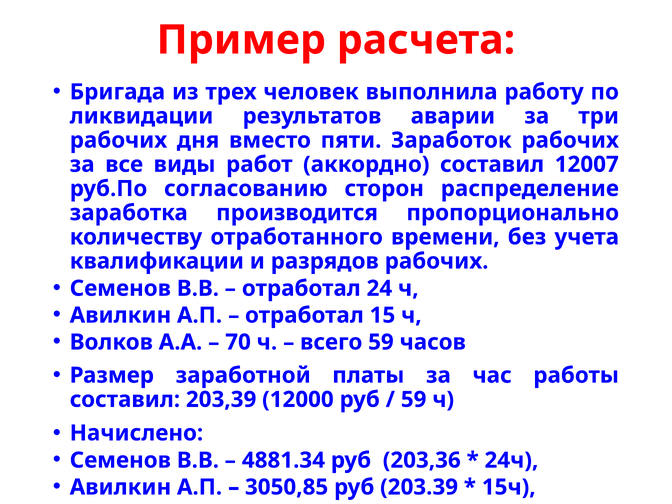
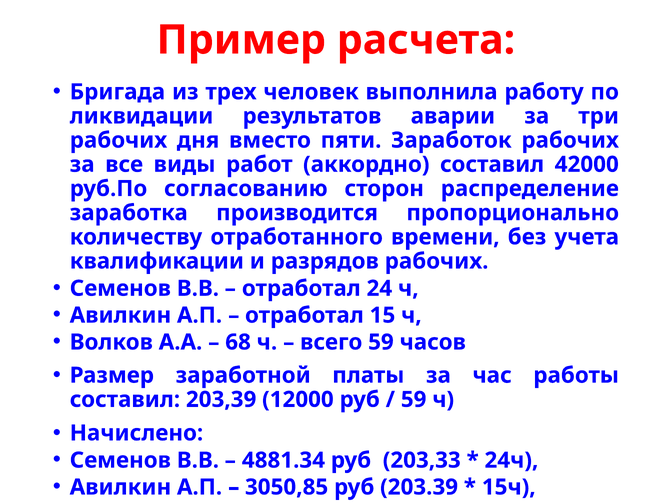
12007: 12007 -> 42000 (587, 164)
70: 70 -> 68 (238, 342)
203,36: 203,36 -> 203,33 (422, 460)
